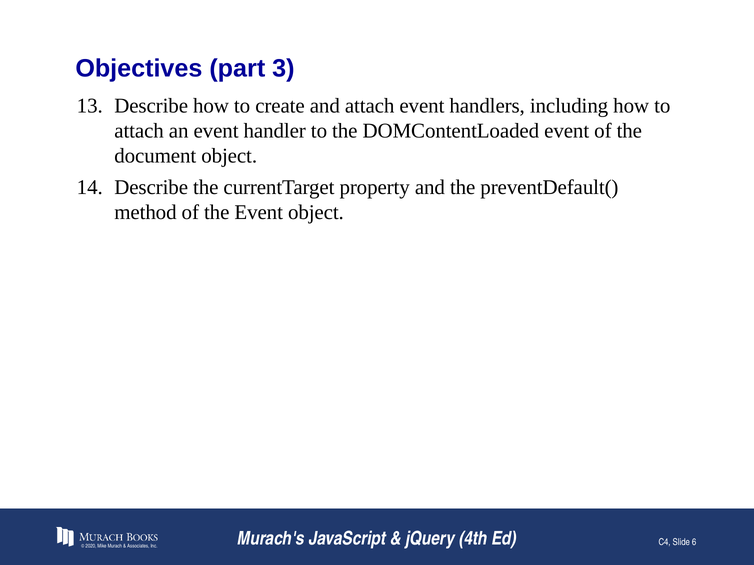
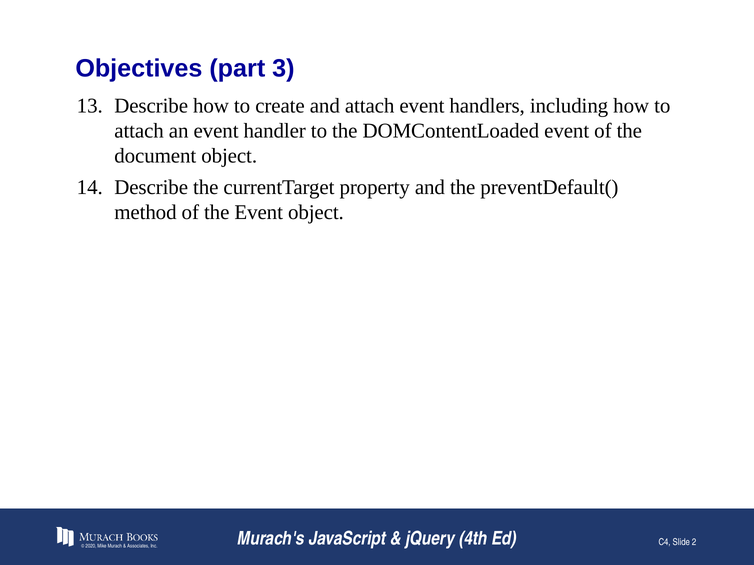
6: 6 -> 2 (694, 543)
